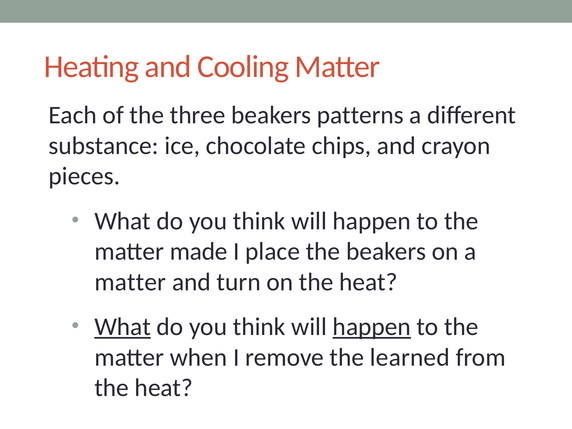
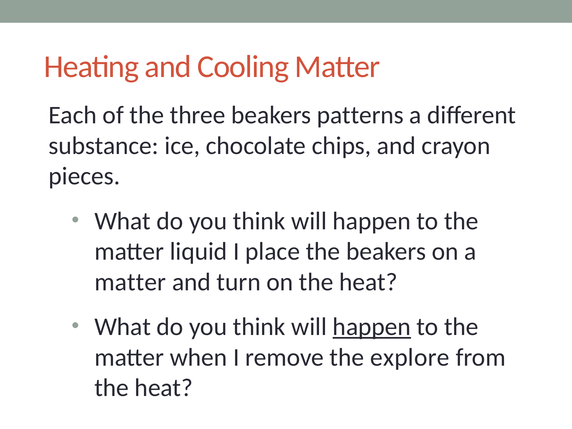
made: made -> liquid (199, 252)
What underline: present -> none (123, 327)
learned: learned -> explore (410, 357)
